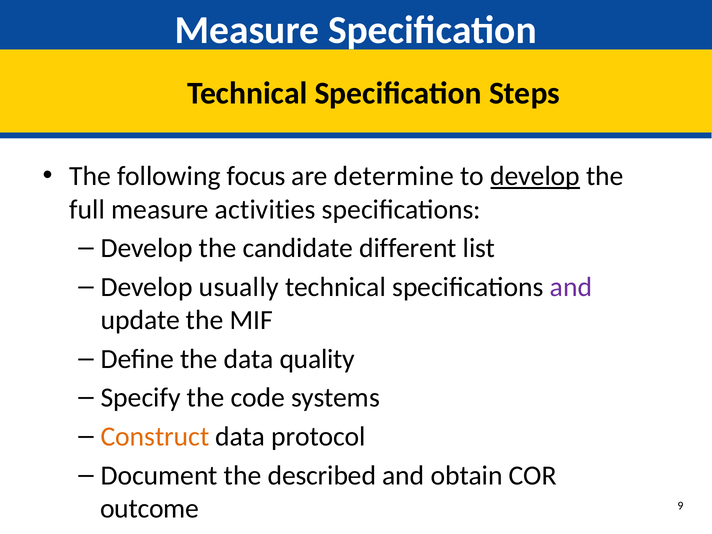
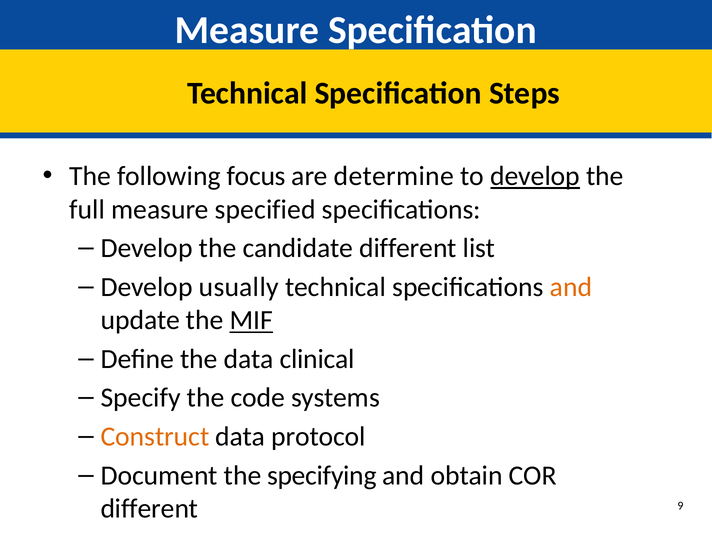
activities: activities -> specified (265, 209)
and colour: purple -> orange (571, 287)
MIF underline: none -> present (251, 320)
quality: quality -> clinical (317, 359)
described: described -> specifying (322, 475)
outcome: outcome -> different (149, 509)
